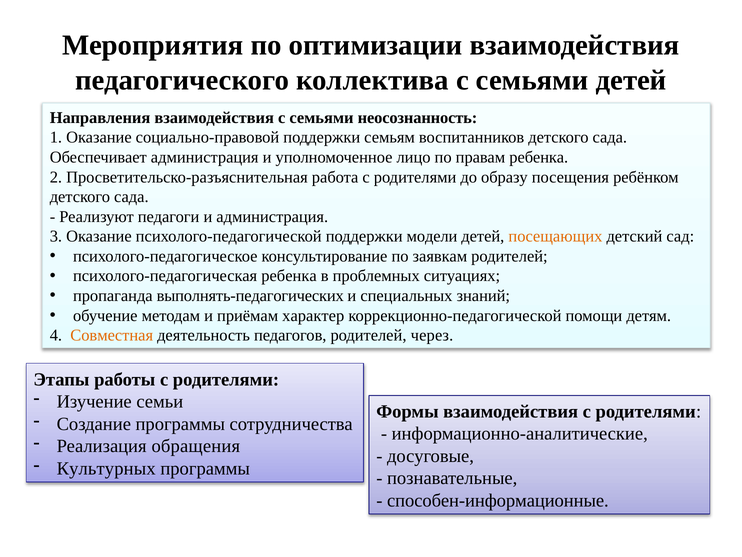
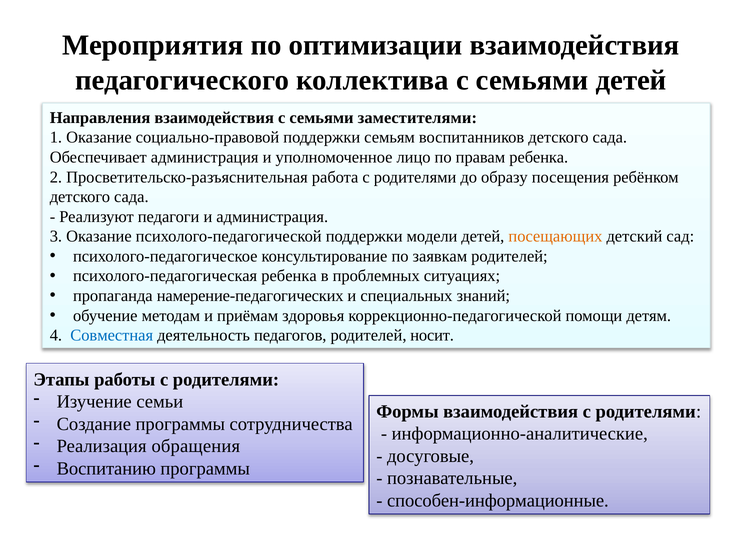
неосознанность: неосознанность -> заместителями (417, 118)
выполнять-педагогических: выполнять-педагогических -> намерение-педагогических (250, 296)
характер: характер -> здоровья (313, 315)
Совместная colour: orange -> blue (112, 335)
через: через -> носит (432, 335)
Культурных: Культурных -> Воспитанию (106, 468)
